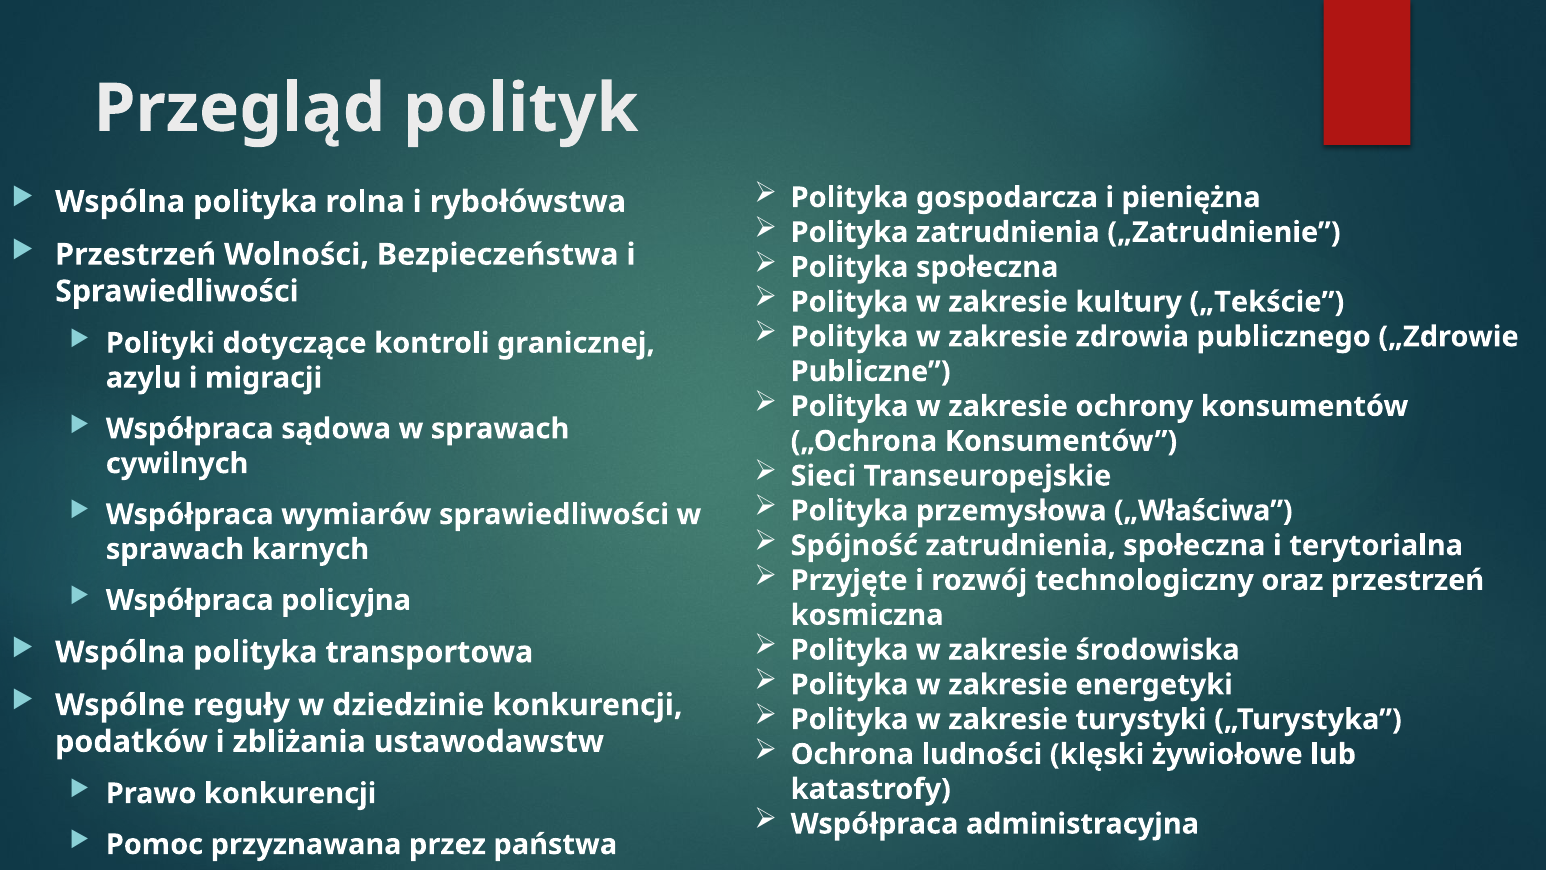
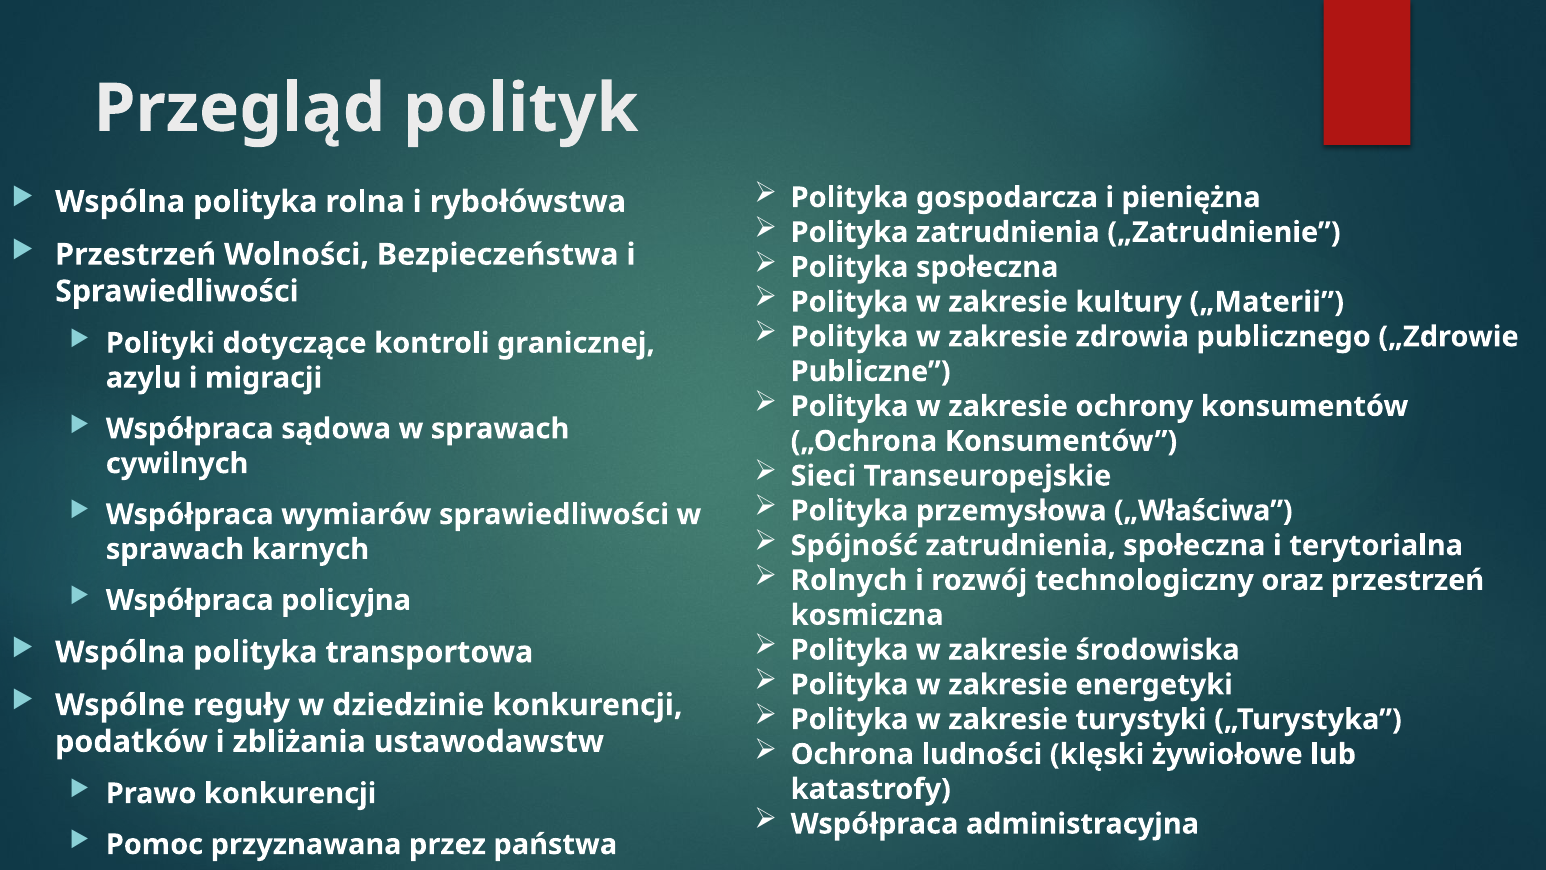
„Tekście: „Tekście -> „Materii (1267, 302)
Przyjęte: Przyjęte -> Rolnych (849, 580)
